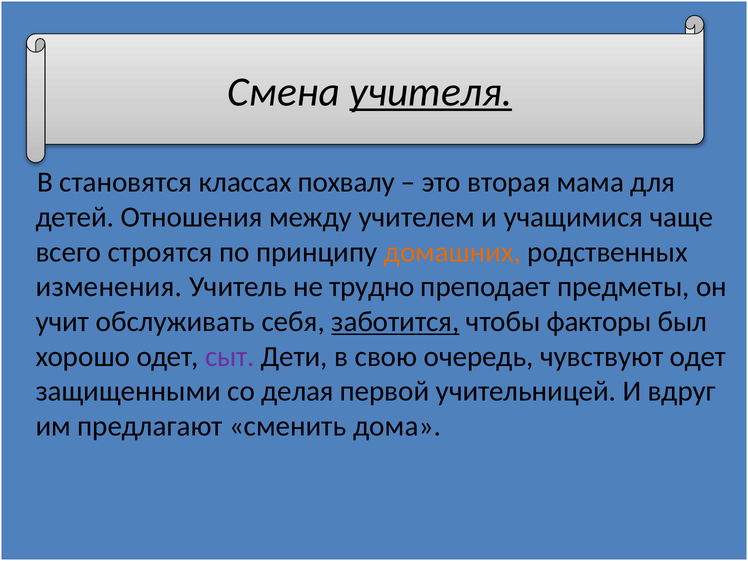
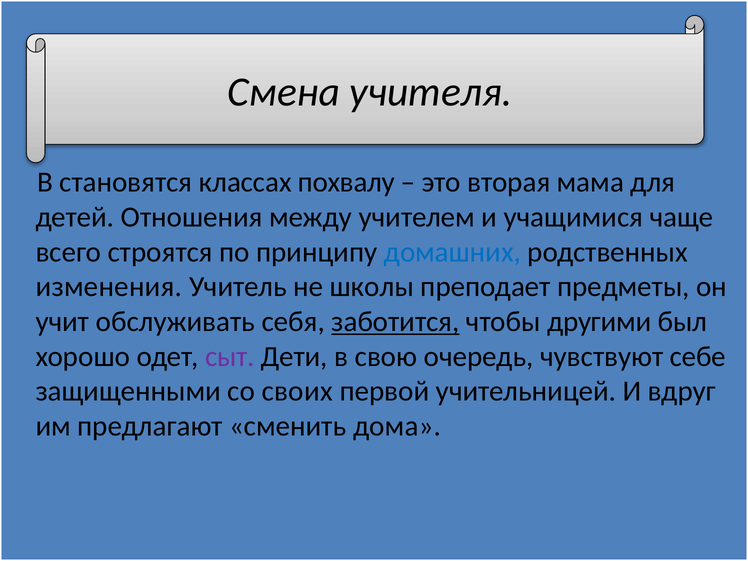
учителя underline: present -> none (431, 92)
домашних colour: orange -> blue (452, 252)
трудно: трудно -> школы (372, 287)
факторы: факторы -> другими (599, 322)
чувствуют одет: одет -> себе (698, 357)
делая: делая -> своих (297, 391)
